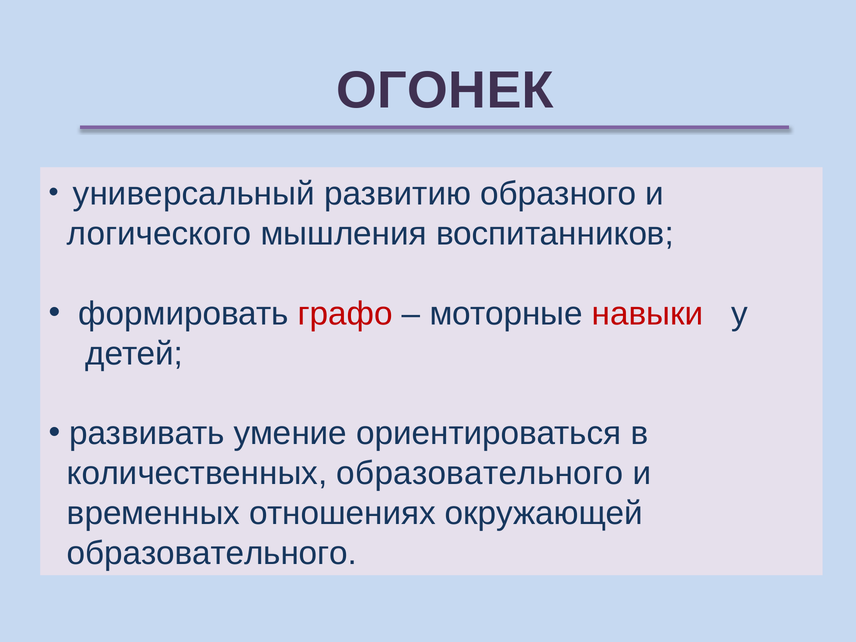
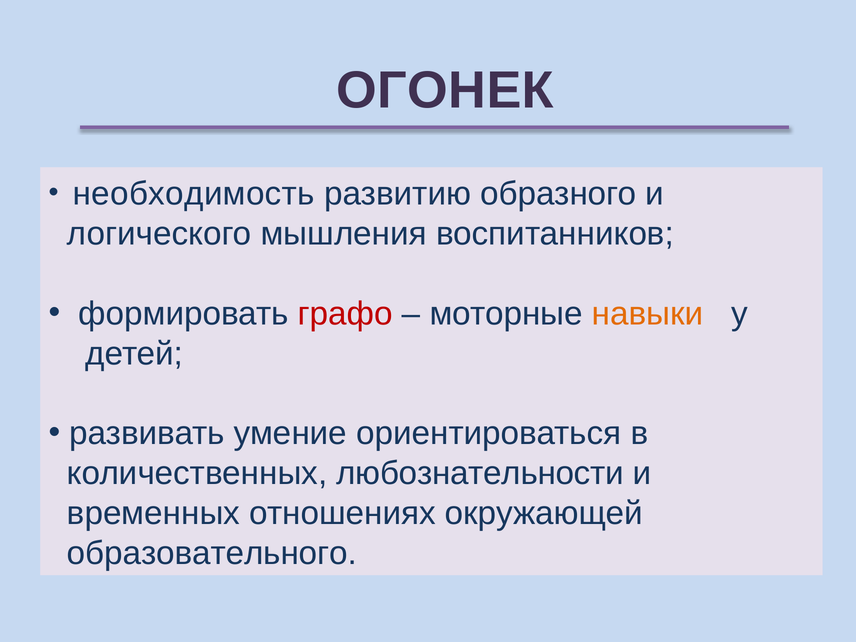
универсальный: универсальный -> необходимость (194, 194)
навыки colour: red -> orange (648, 314)
количественных образовательного: образовательного -> любознательности (480, 473)
